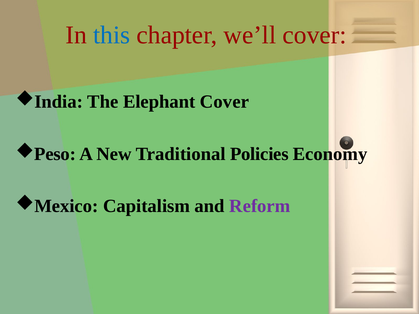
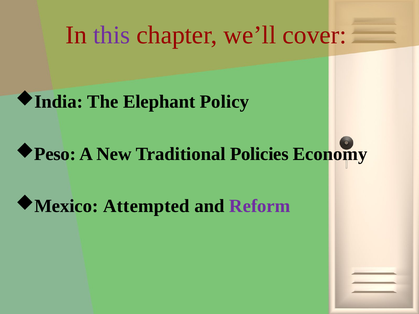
this colour: blue -> purple (112, 35)
Elephant Cover: Cover -> Policy (225, 102)
Capitalism: Capitalism -> Attempted (146, 206)
